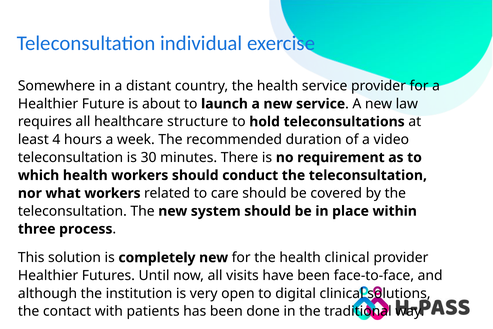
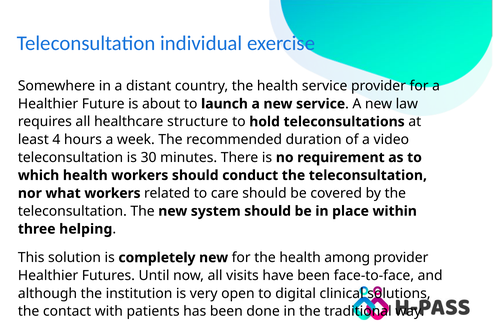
process: process -> helping (86, 229)
health clinical: clinical -> among (347, 257)
